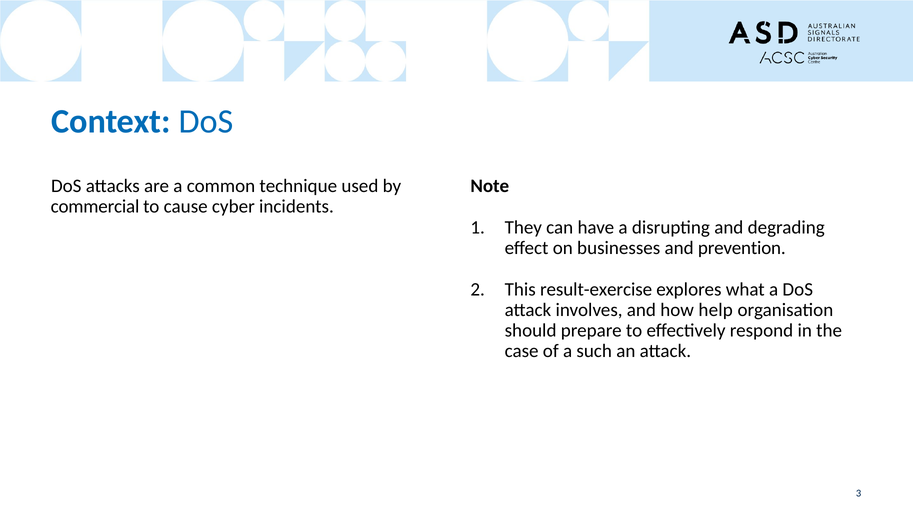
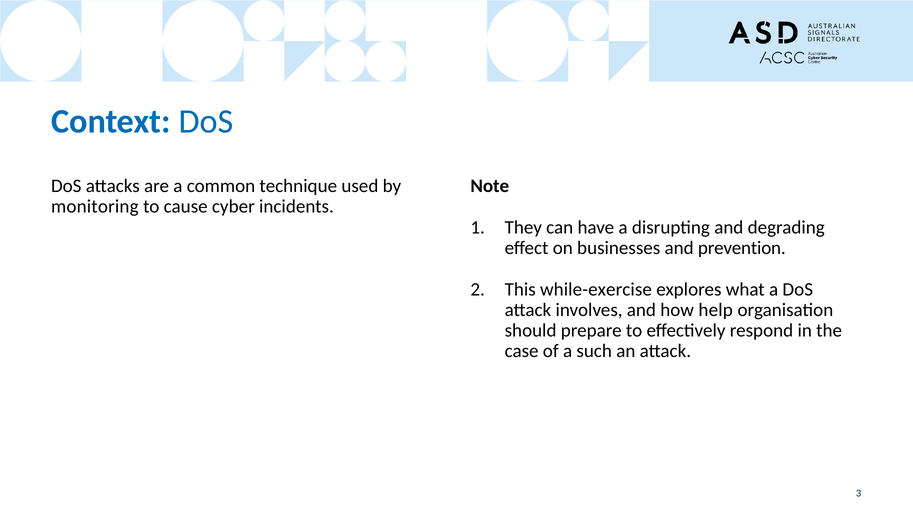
commercial: commercial -> monitoring (95, 207)
result-exercise: result-exercise -> while-exercise (596, 290)
